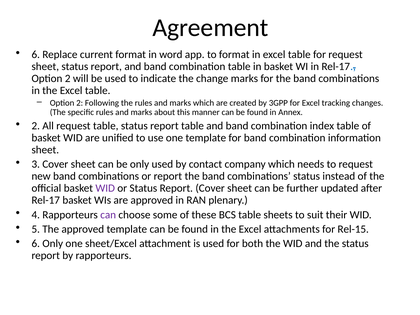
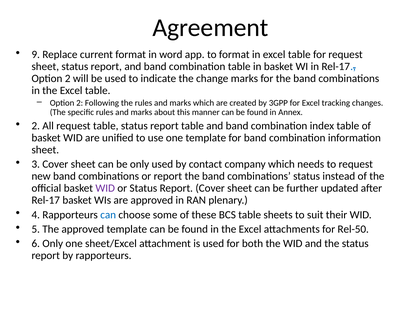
6: 6 -> 9 (36, 55)
can colour: purple -> blue (108, 215)
Rel-15: Rel-15 -> Rel-50 (353, 229)
